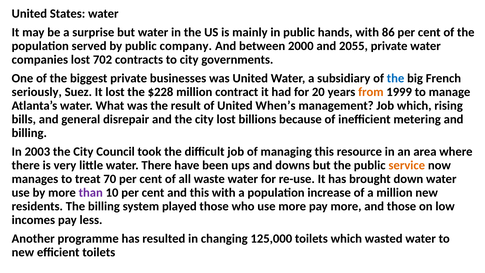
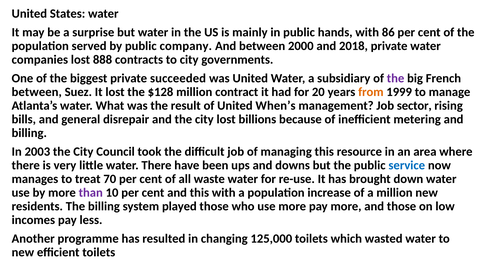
2055: 2055 -> 2018 (353, 46)
702: 702 -> 888 (103, 60)
businesses: businesses -> succeeded (178, 78)
the colour: blue -> purple (396, 78)
seriously: seriously -> between (37, 92)
$228: $228 -> $128 (161, 92)
Job which: which -> sector (414, 106)
service colour: orange -> blue (407, 165)
